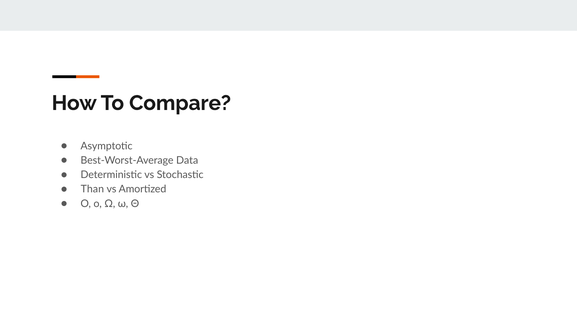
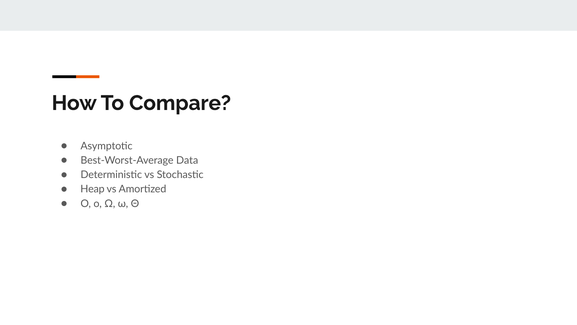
Than: Than -> Heap (92, 189)
